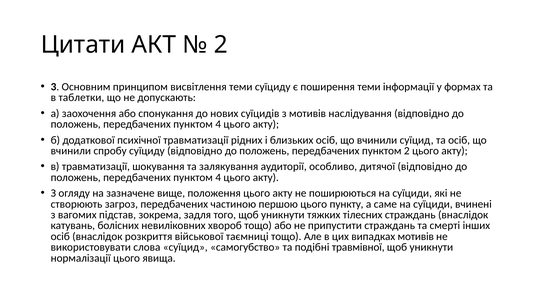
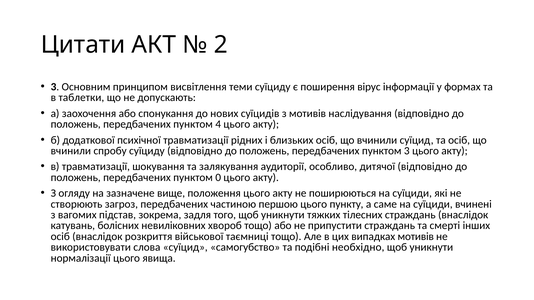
поширення теми: теми -> вірус (369, 87)
пунктом 2: 2 -> 3 (407, 151)
4: 4 -> 0 (218, 178)
травмівної: травмівної -> необхідно (358, 248)
